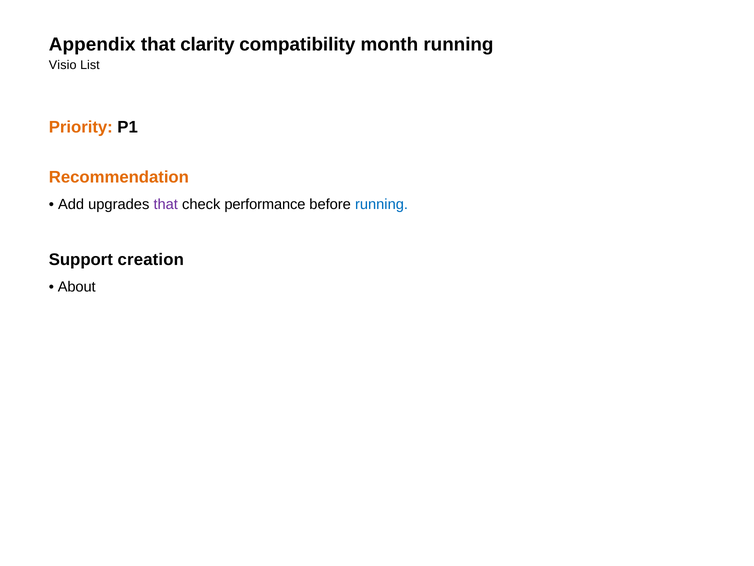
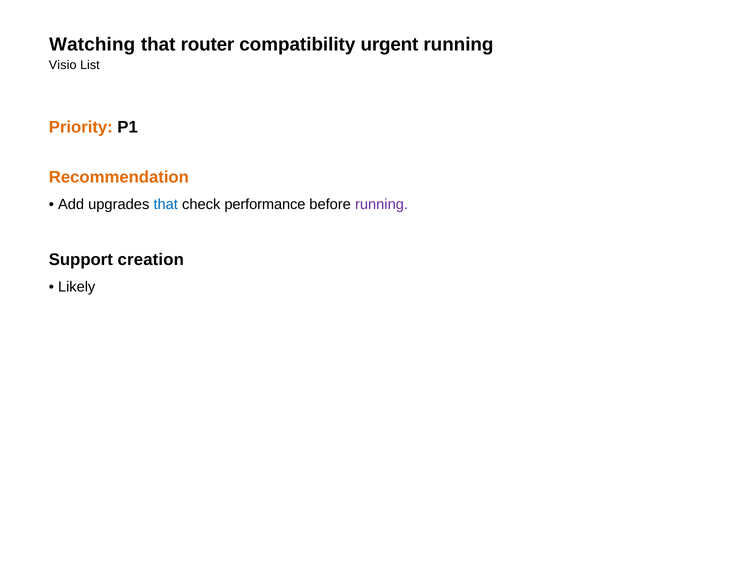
Appendix: Appendix -> Watching (92, 45)
clarity: clarity -> router (207, 45)
month: month -> urgent (389, 45)
that colour: purple -> blue (166, 204)
running colour: blue -> purple (382, 204)
About: About -> Likely (77, 287)
